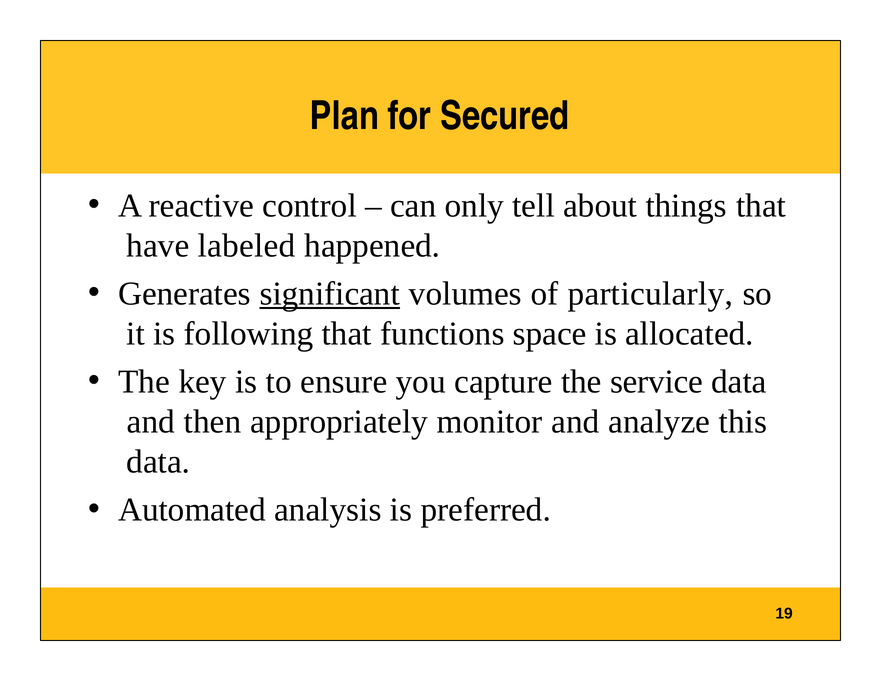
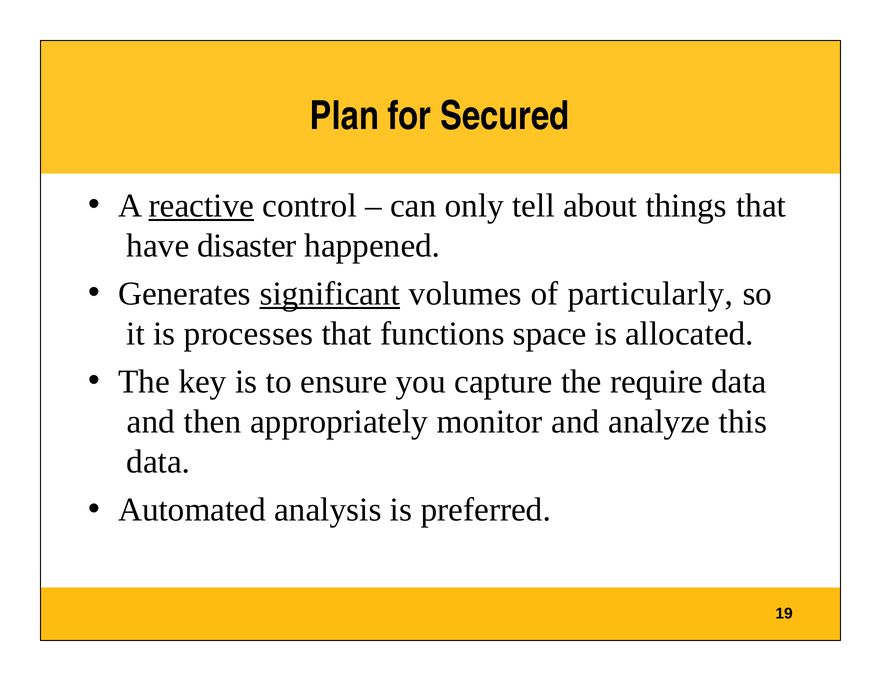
reactive underline: none -> present (201, 205)
labeled: labeled -> disaster (247, 245)
following: following -> processes (248, 334)
service: service -> require (657, 382)
